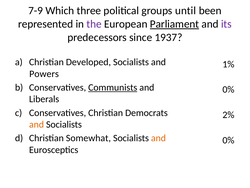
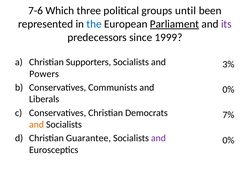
7-9: 7-9 -> 7-6 (36, 11)
the colour: purple -> blue (94, 24)
1937: 1937 -> 1999 (169, 37)
Developed: Developed -> Supporters (88, 62)
1%: 1% -> 3% (228, 64)
Communists underline: present -> none (113, 87)
2%: 2% -> 7% (228, 115)
Somewhat: Somewhat -> Guarantee (88, 138)
and colour: orange -> purple (158, 138)
